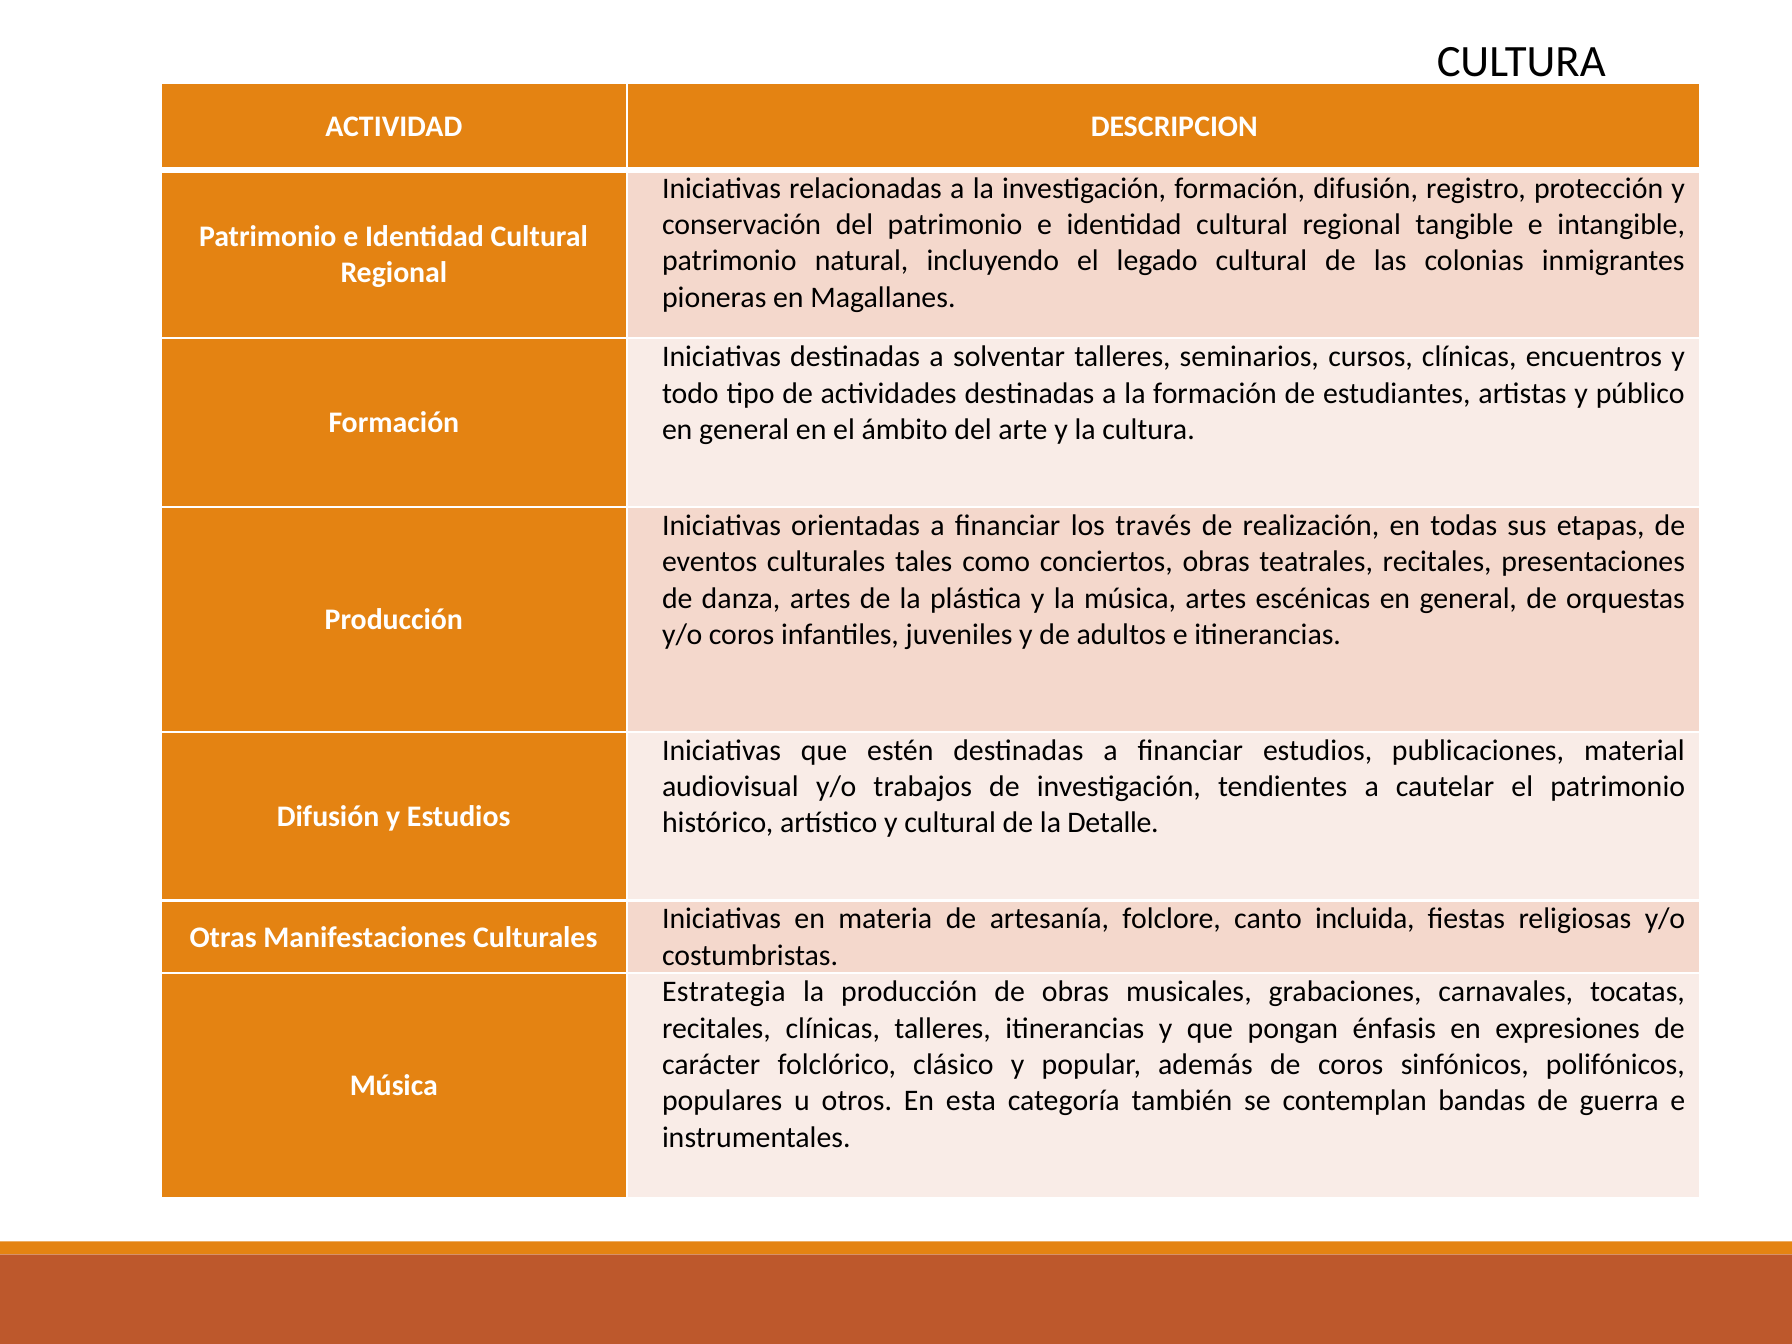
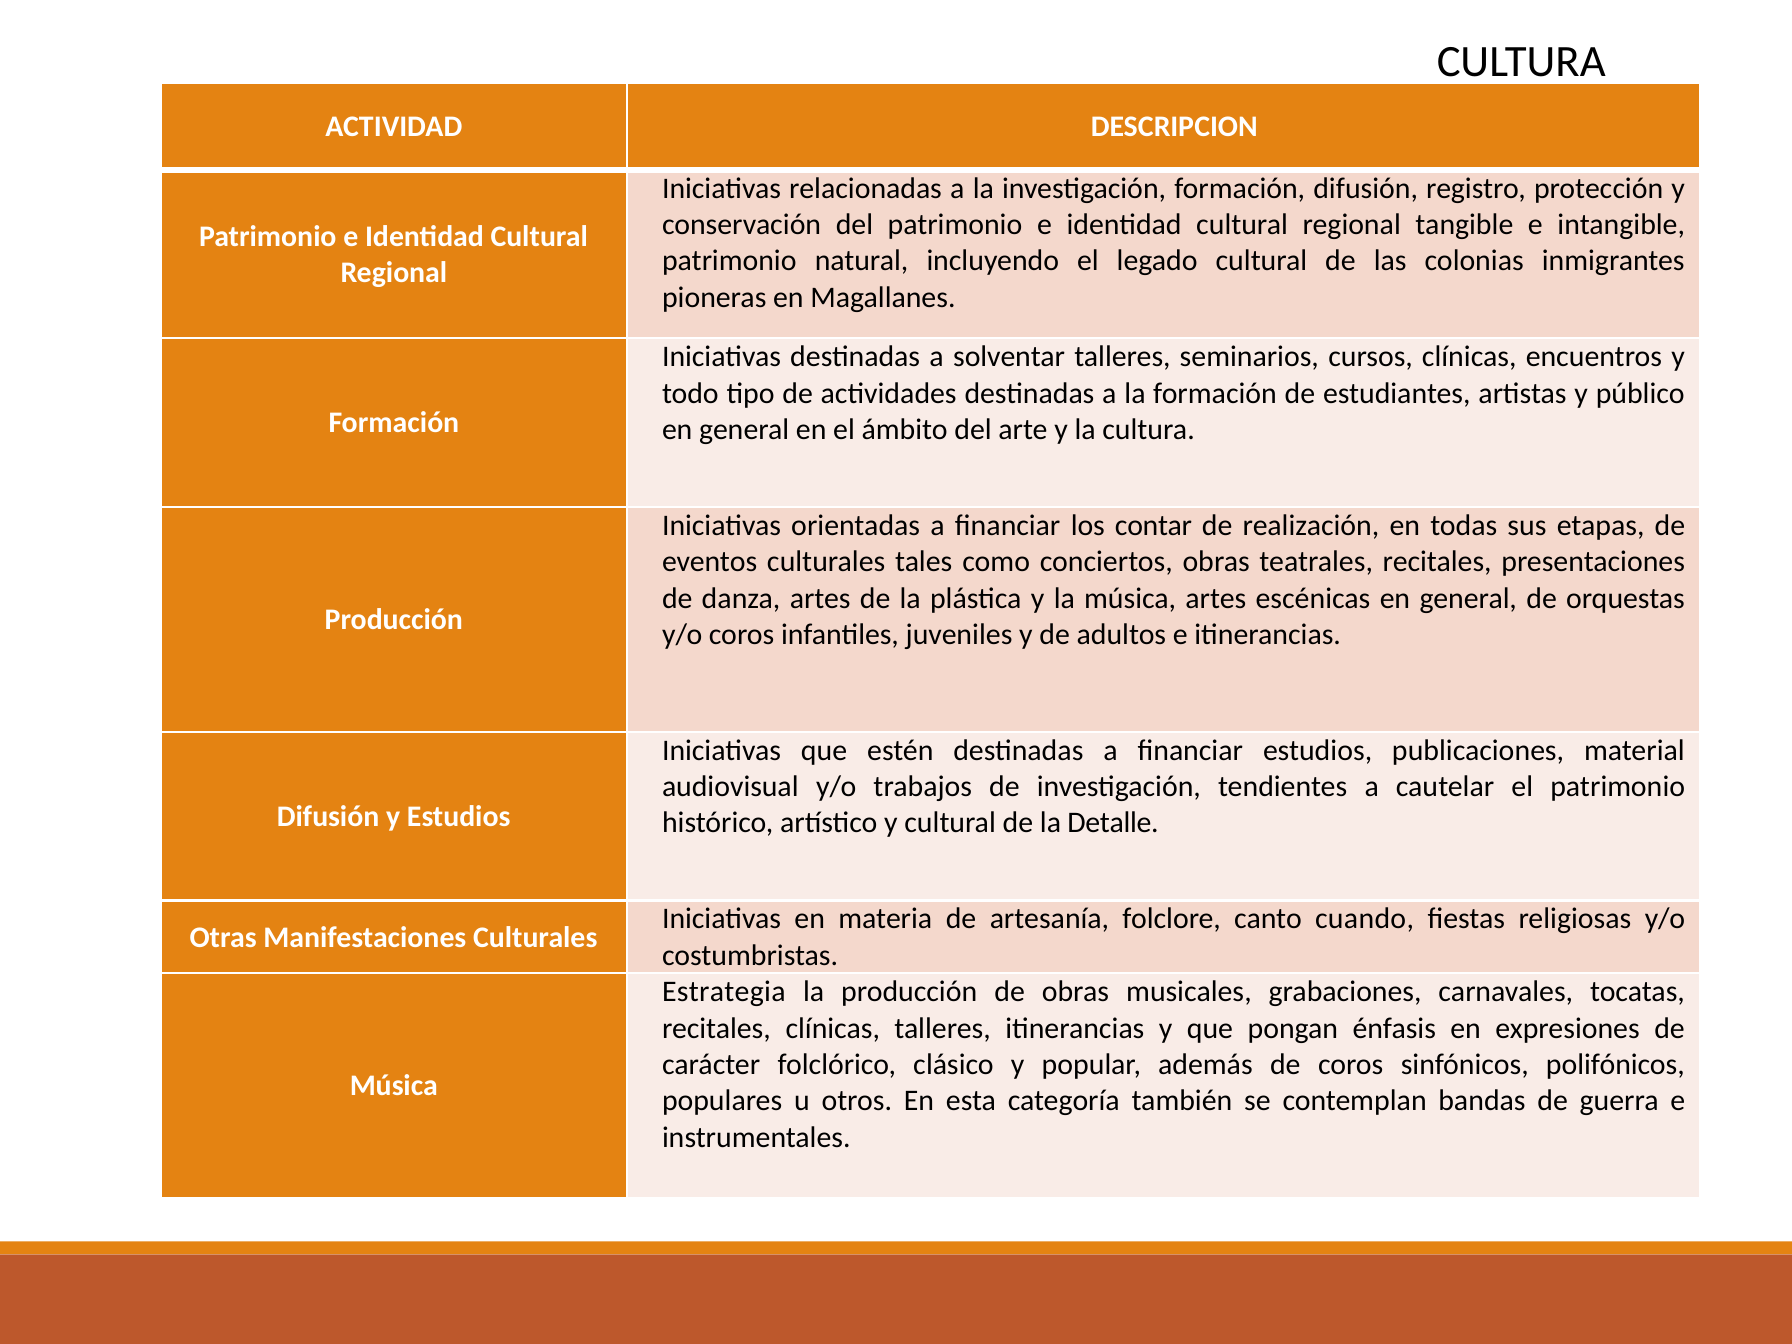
través: través -> contar (1154, 526)
incluida: incluida -> cuando (1365, 919)
